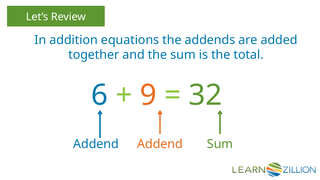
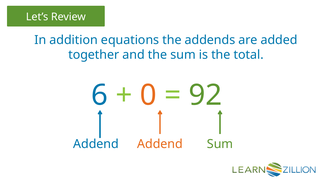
9: 9 -> 0 (148, 95)
32: 32 -> 92 (205, 95)
